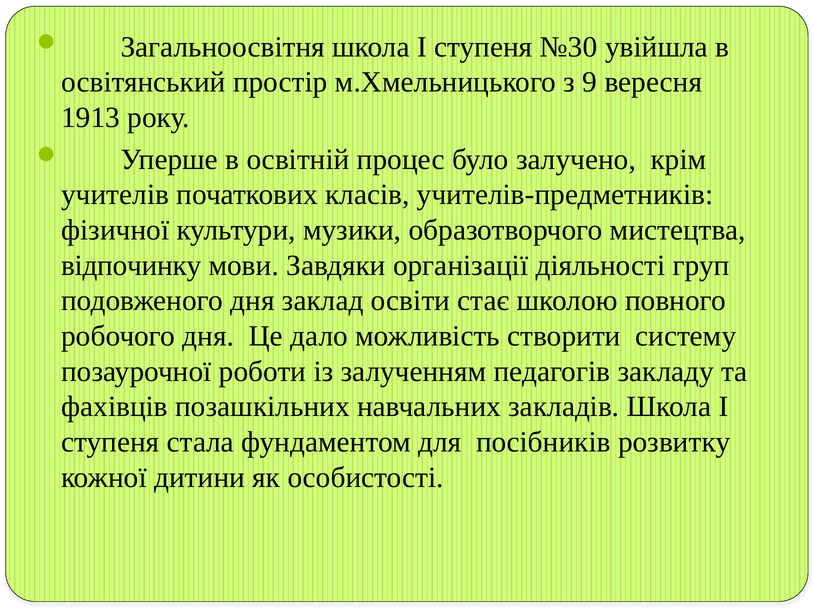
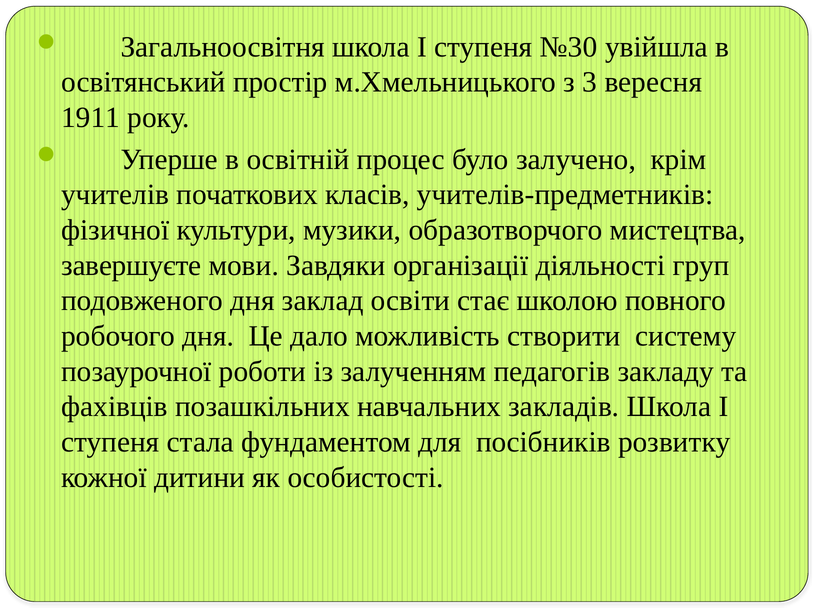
9: 9 -> 3 (590, 82)
1913: 1913 -> 1911 (91, 118)
відпочинку: відпочинку -> завершуєте (131, 266)
